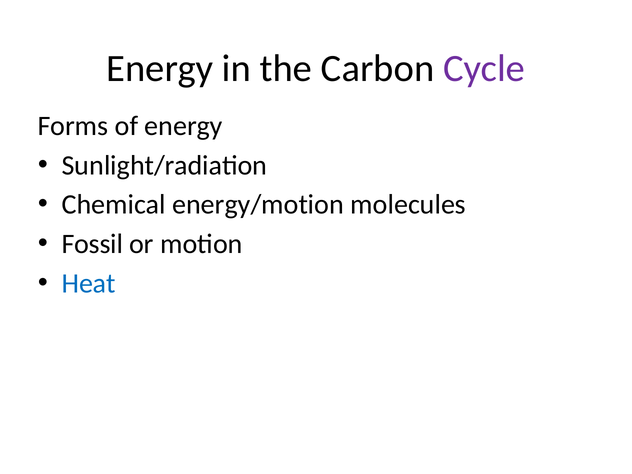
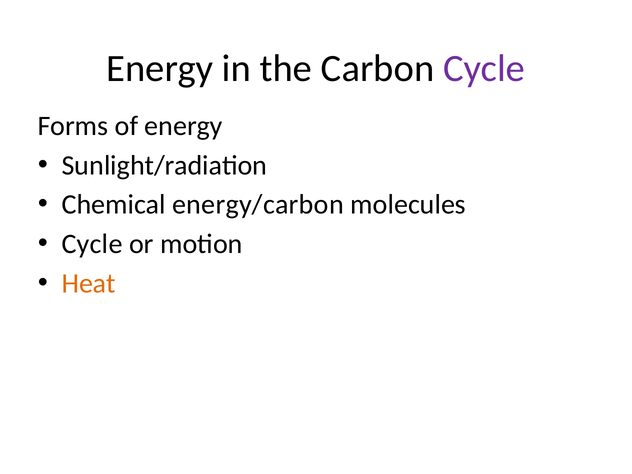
energy/motion: energy/motion -> energy/carbon (258, 205)
Fossil: Fossil -> Cycle (92, 244)
Heat colour: blue -> orange (89, 283)
